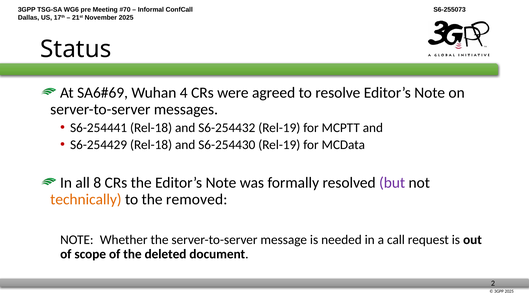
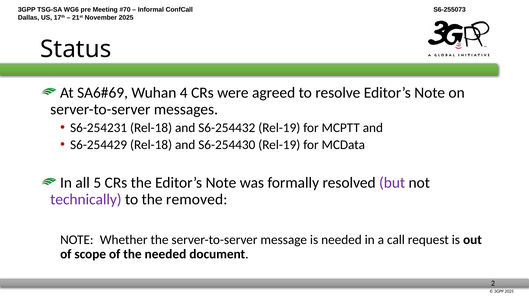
S6-254441: S6-254441 -> S6-254231 (99, 127)
8: 8 -> 5 (97, 183)
technically colour: orange -> purple (86, 199)
the deleted: deleted -> needed (165, 254)
